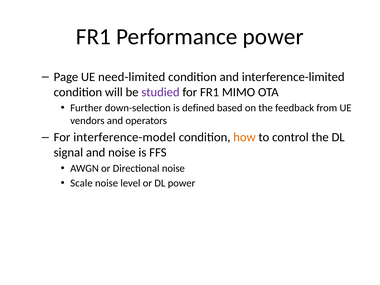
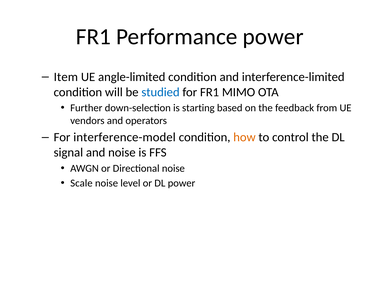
Page: Page -> Item (66, 77)
need-limited: need-limited -> angle-limited (132, 77)
studied colour: purple -> blue (161, 92)
defined: defined -> starting (198, 108)
